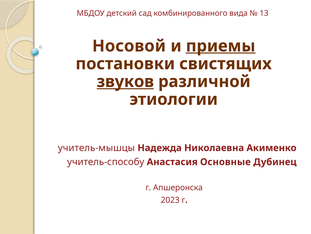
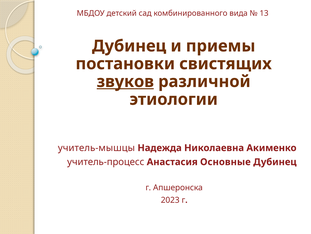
Носовой: Носовой -> Дубинец (129, 46)
приемы underline: present -> none (221, 46)
учитель-способу: учитель-способу -> учитель-процесс (106, 161)
